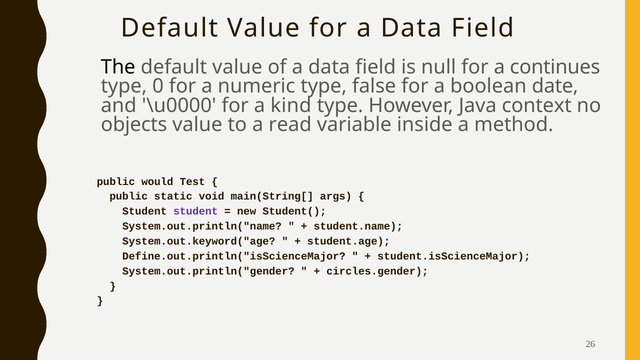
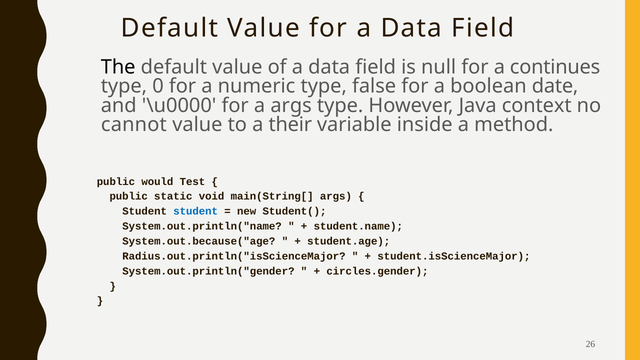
a kind: kind -> args (291, 106)
objects: objects -> cannot (134, 125)
read: read -> their (290, 125)
student colour: purple -> blue (196, 211)
System.out.keyword("age: System.out.keyword("age -> System.out.because("age (199, 241)
Define.out.println("isScienceMajor: Define.out.println("isScienceMajor -> Radius.out.println("isScienceMajor (234, 256)
